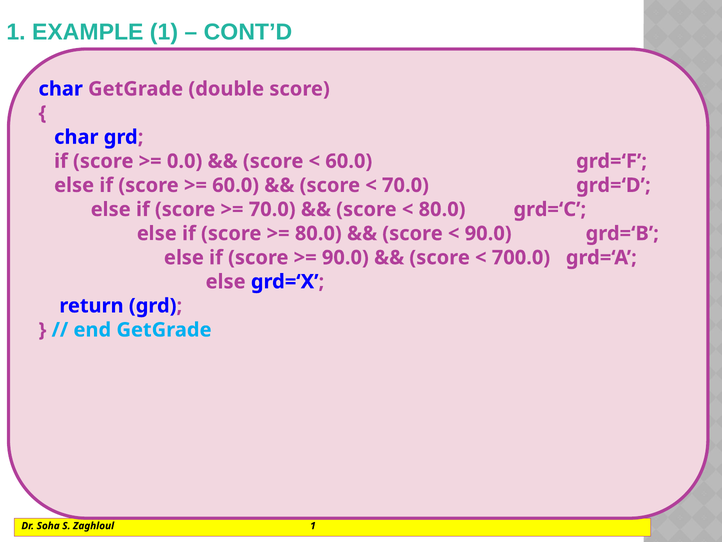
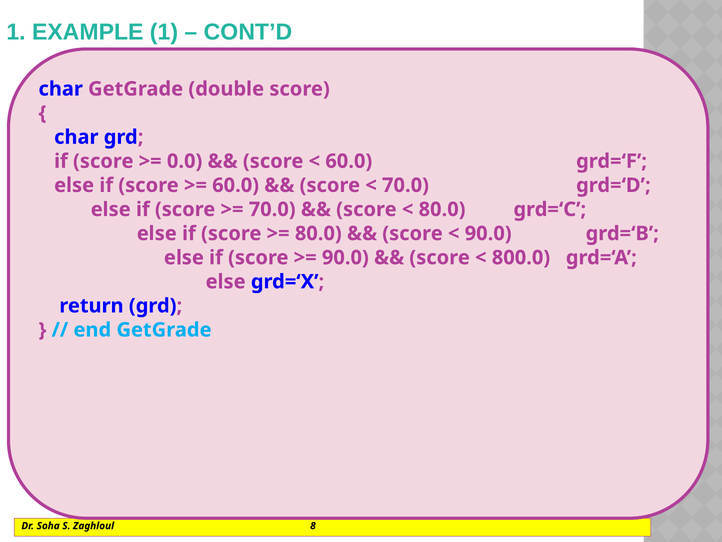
700.0: 700.0 -> 800.0 (521, 257)
Zaghloul 1: 1 -> 8 (313, 525)
